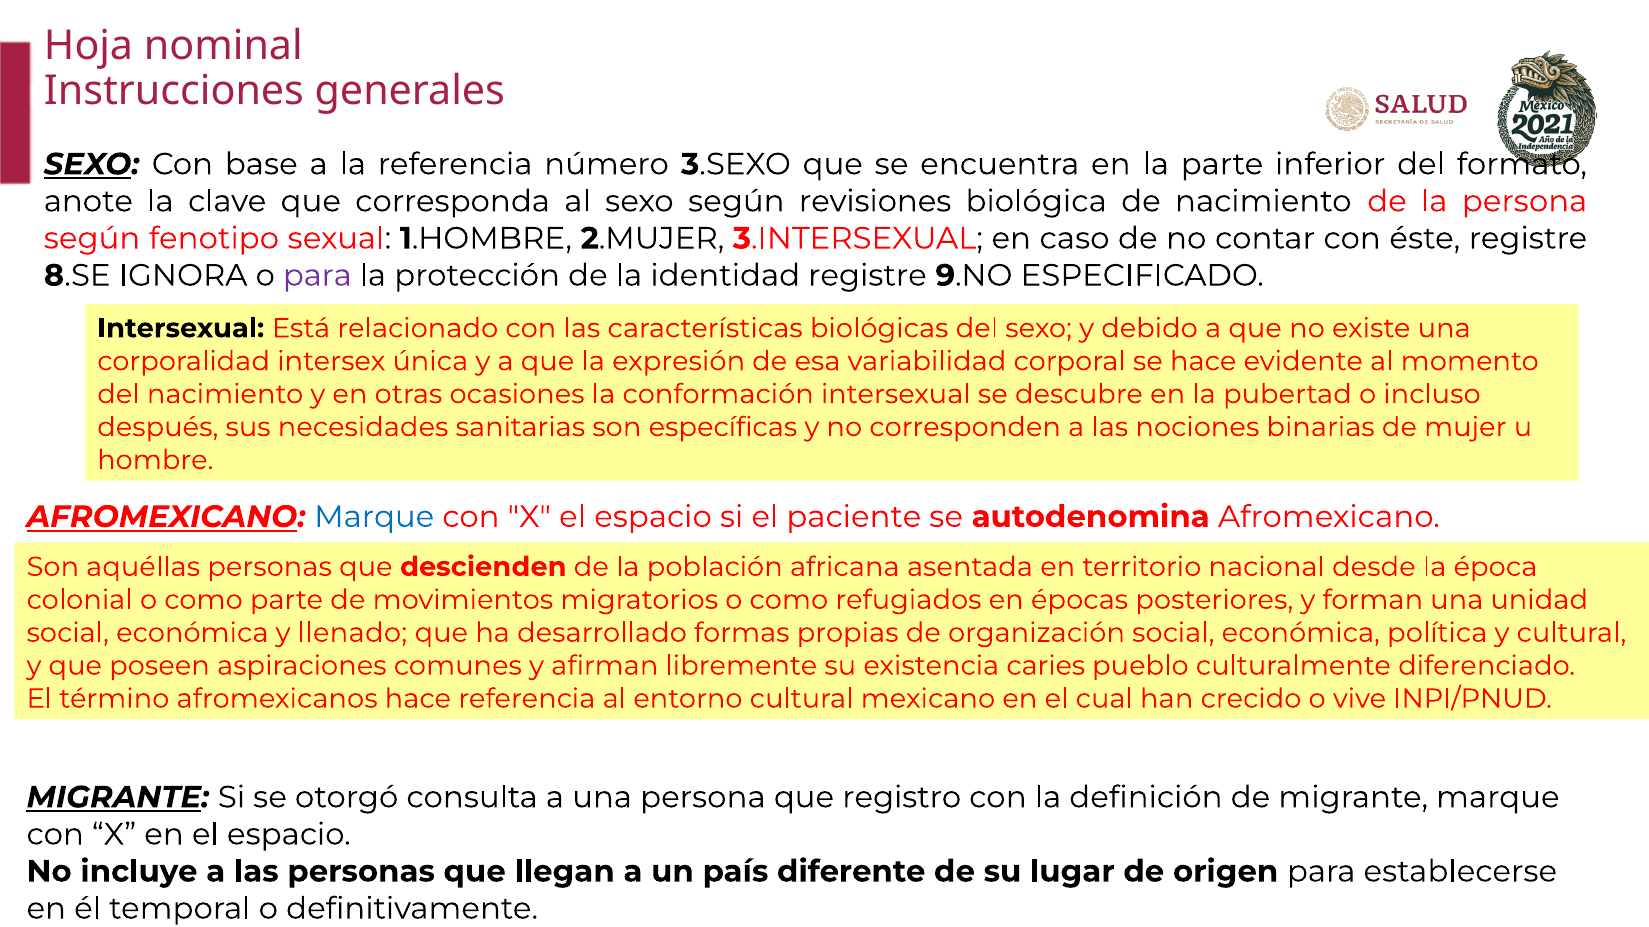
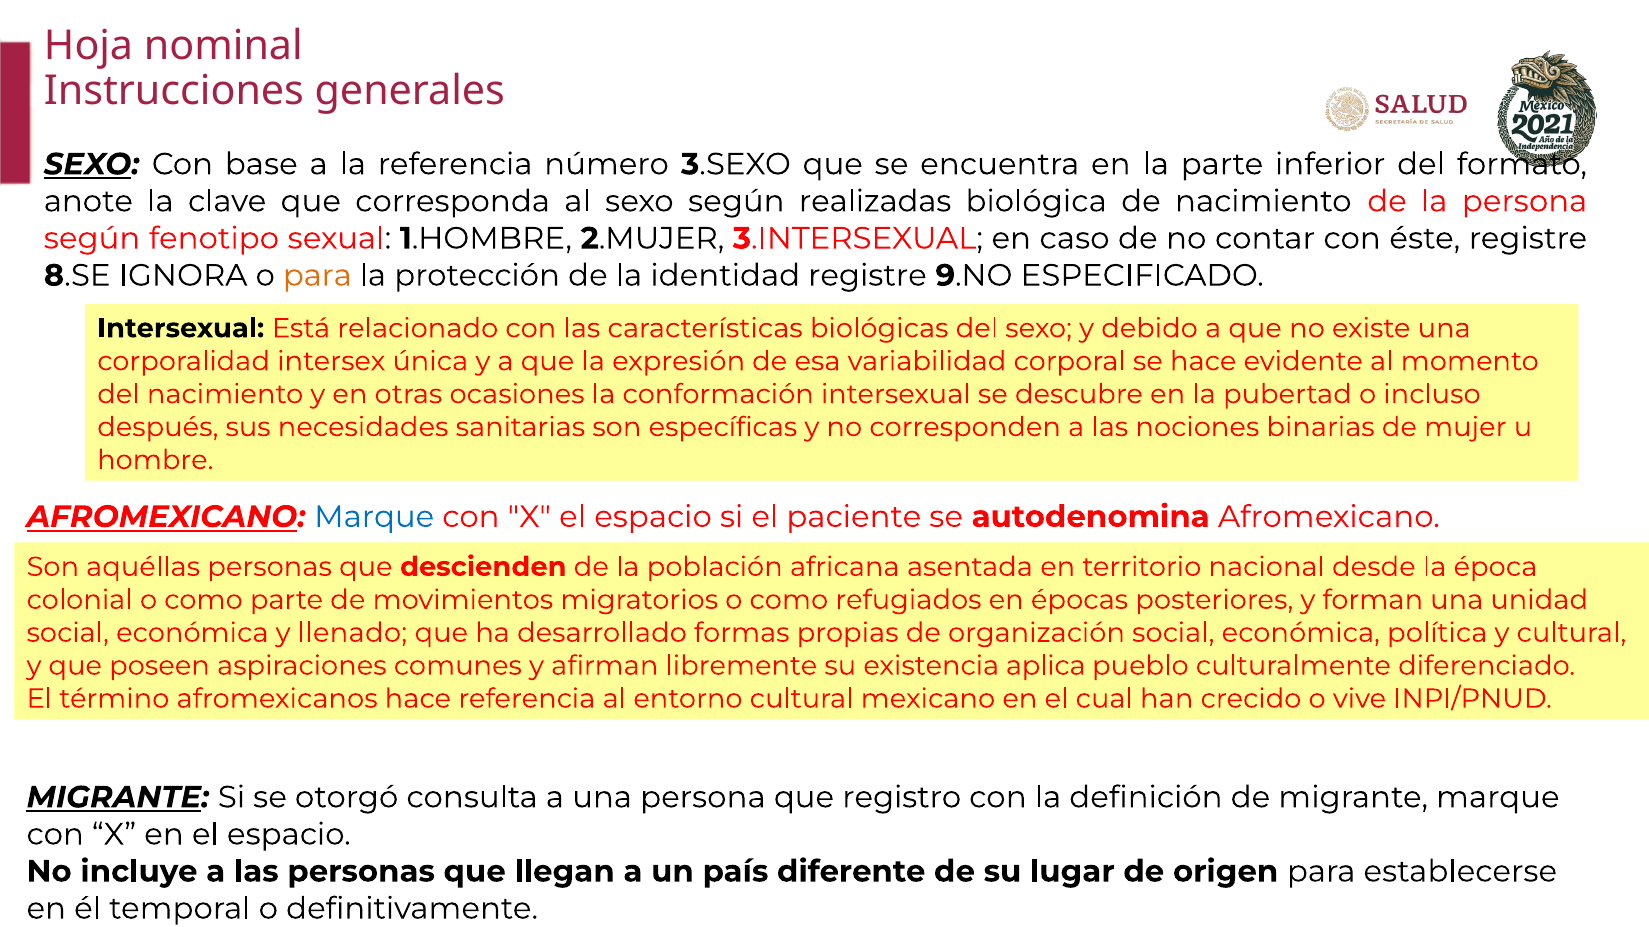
revisiones: revisiones -> realizadas (875, 201)
para colour: purple -> orange (317, 276)
caries: caries -> aplica (1046, 666)
